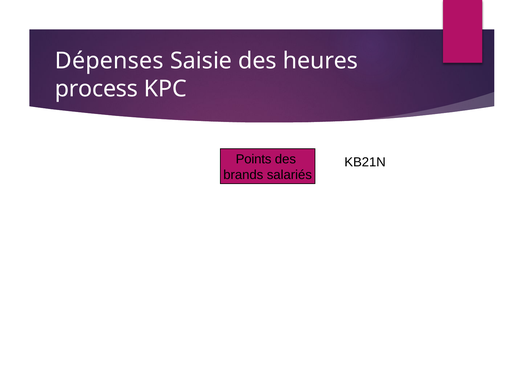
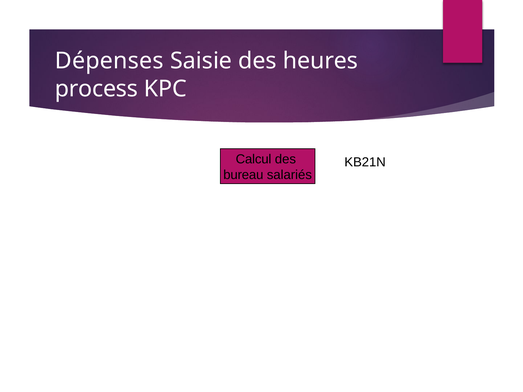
Points: Points -> Calcul (254, 159)
brands: brands -> bureau (243, 175)
